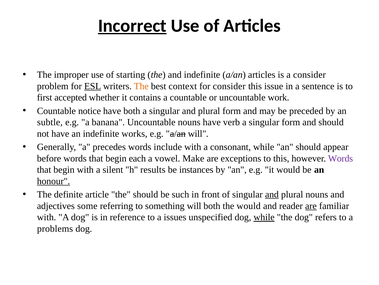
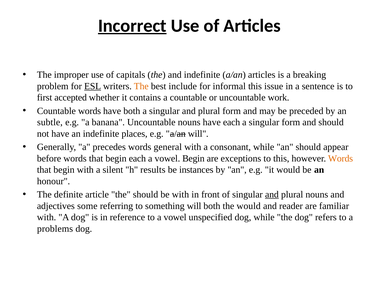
starting: starting -> capitals (131, 75)
a consider: consider -> breaking (310, 75)
context: context -> include (183, 86)
for consider: consider -> informal (229, 86)
Countable notice: notice -> words (90, 111)
have verb: verb -> each (232, 122)
works: works -> places (135, 133)
include: include -> general (168, 147)
vowel Make: Make -> Begin (193, 158)
Words colour: purple -> orange (341, 158)
honour underline: present -> none (53, 181)
be such: such -> with (180, 194)
are underline: present -> none (311, 205)
to a issues: issues -> vowel (175, 217)
while underline: present -> none (264, 217)
